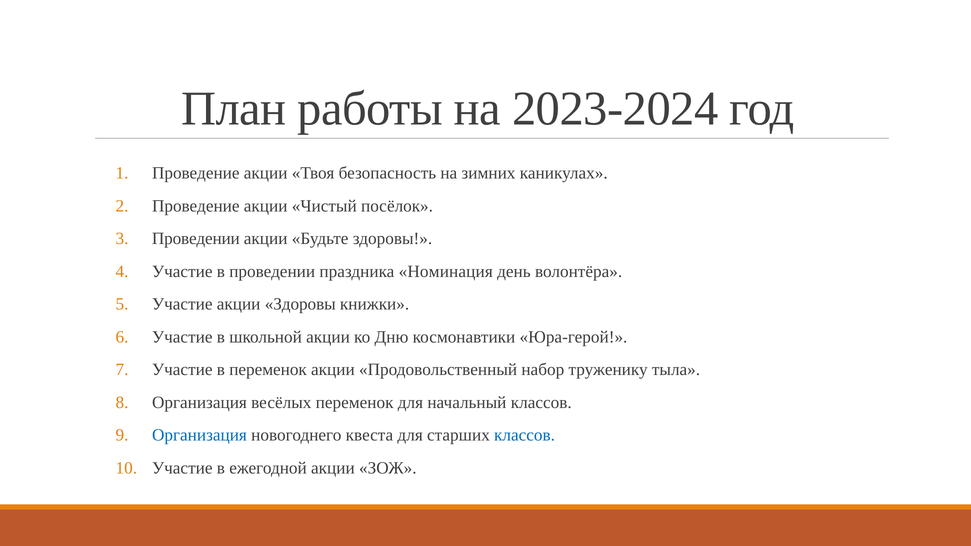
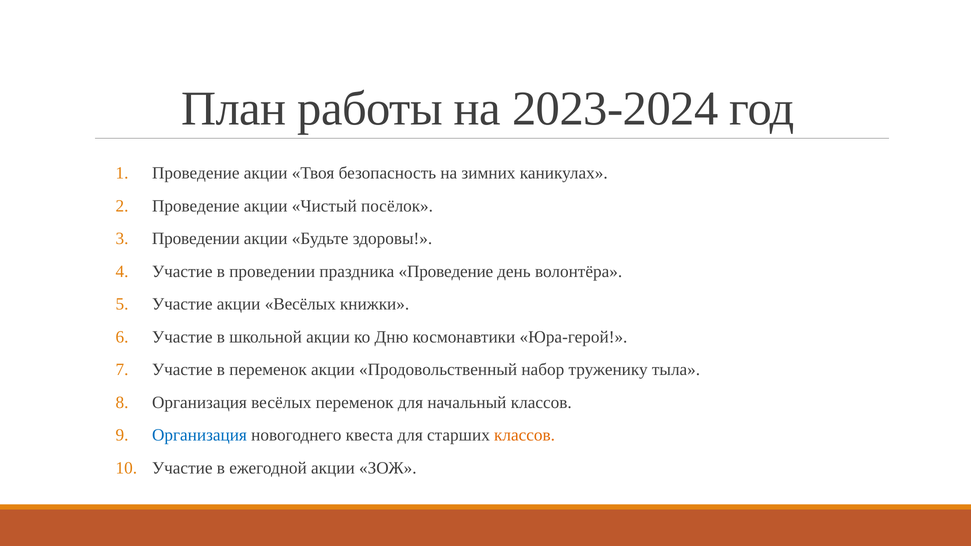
праздника Номинация: Номинация -> Проведение (446, 272)
акции Здоровы: Здоровы -> Весёлых (300, 304)
классов colour: blue -> orange (525, 435)
